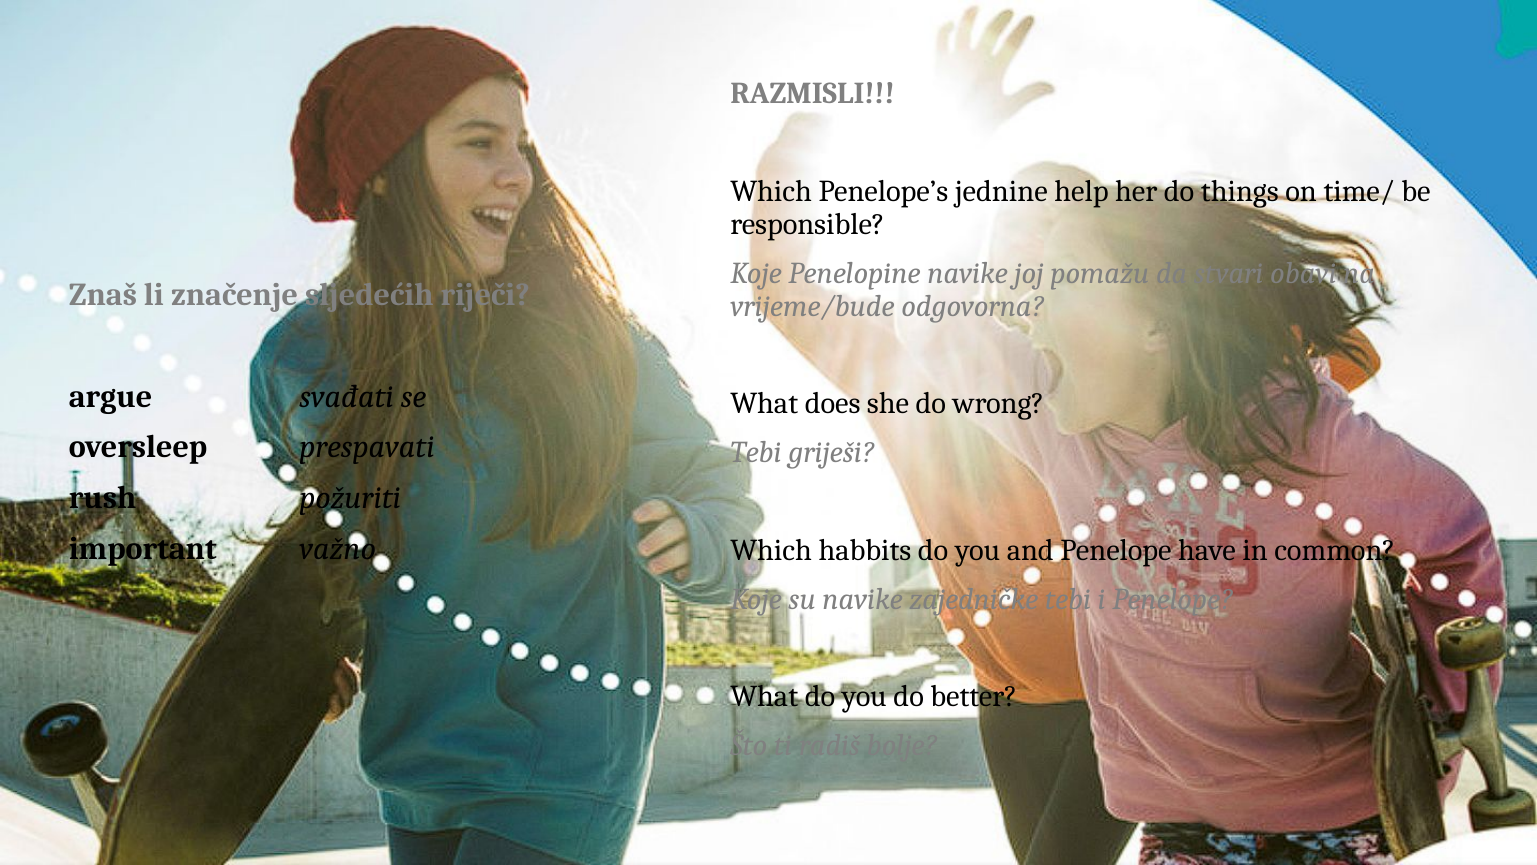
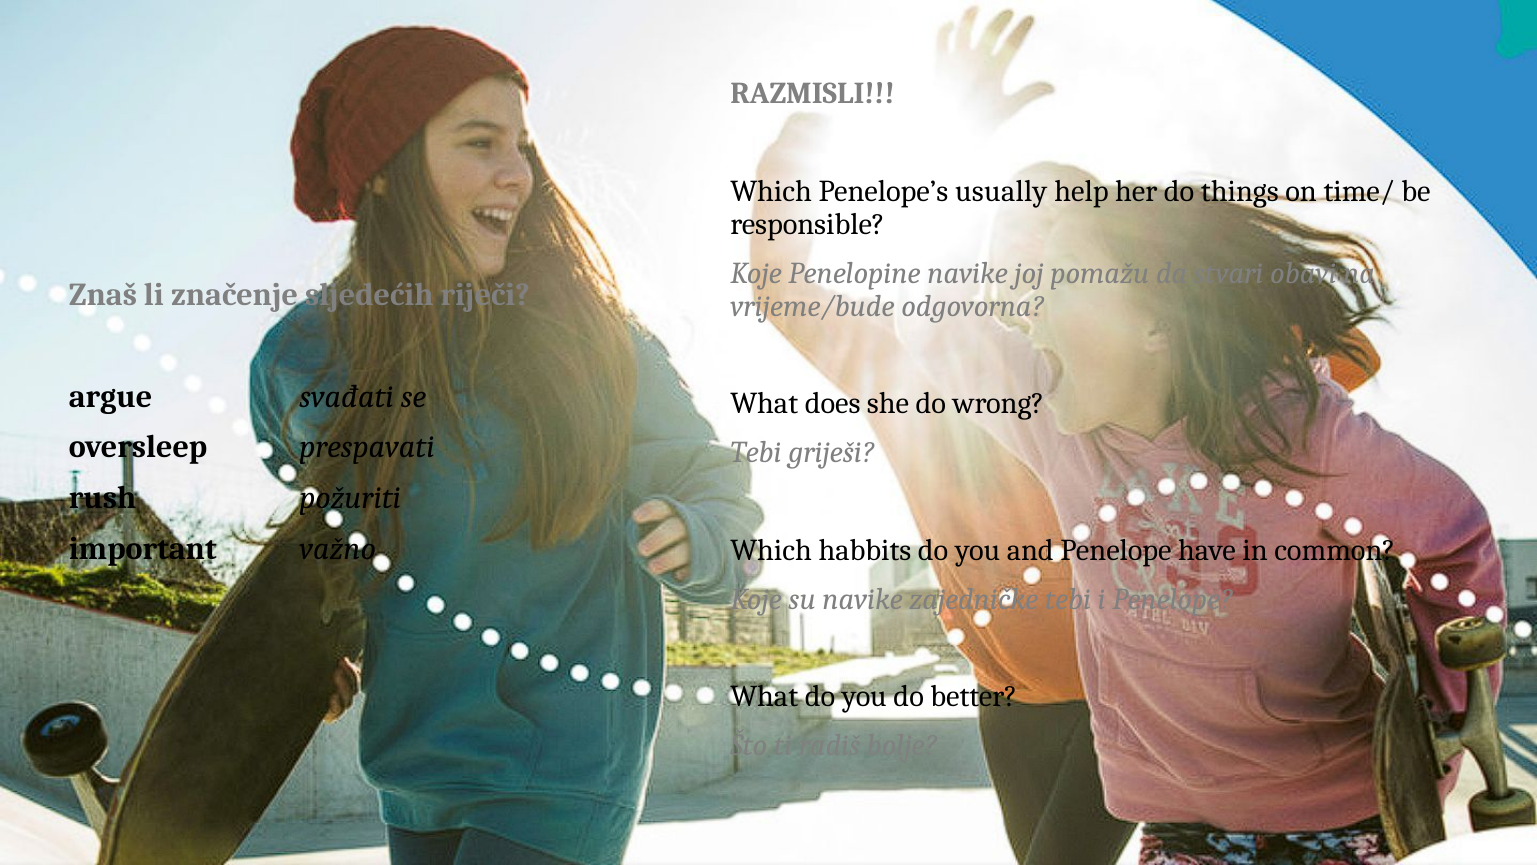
jednine: jednine -> usually (1001, 191)
